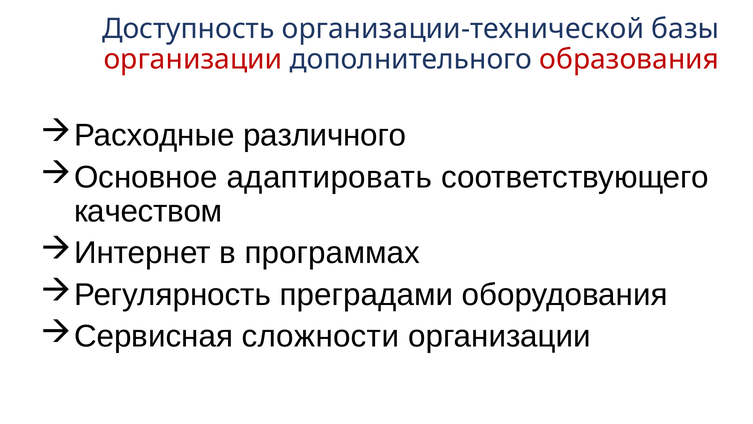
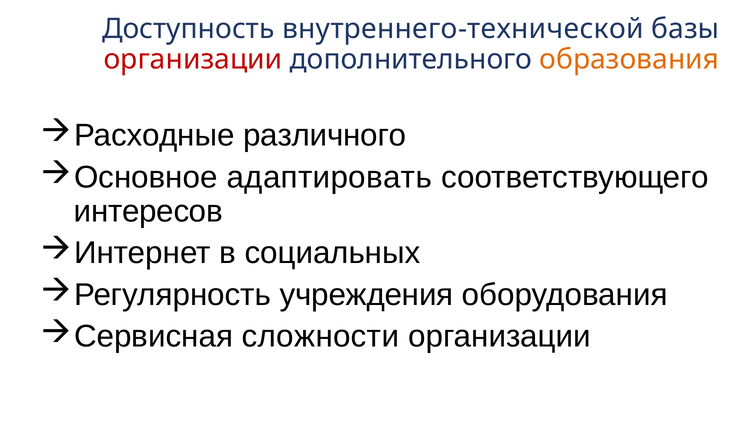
организации-технической: организации-технической -> внутреннего-технической (463, 29)
образования colour: red -> orange (629, 60)
качеством: качеством -> интересов (148, 211)
программах: программах -> социальных (333, 253)
преградами: преградами -> учреждения (367, 294)
